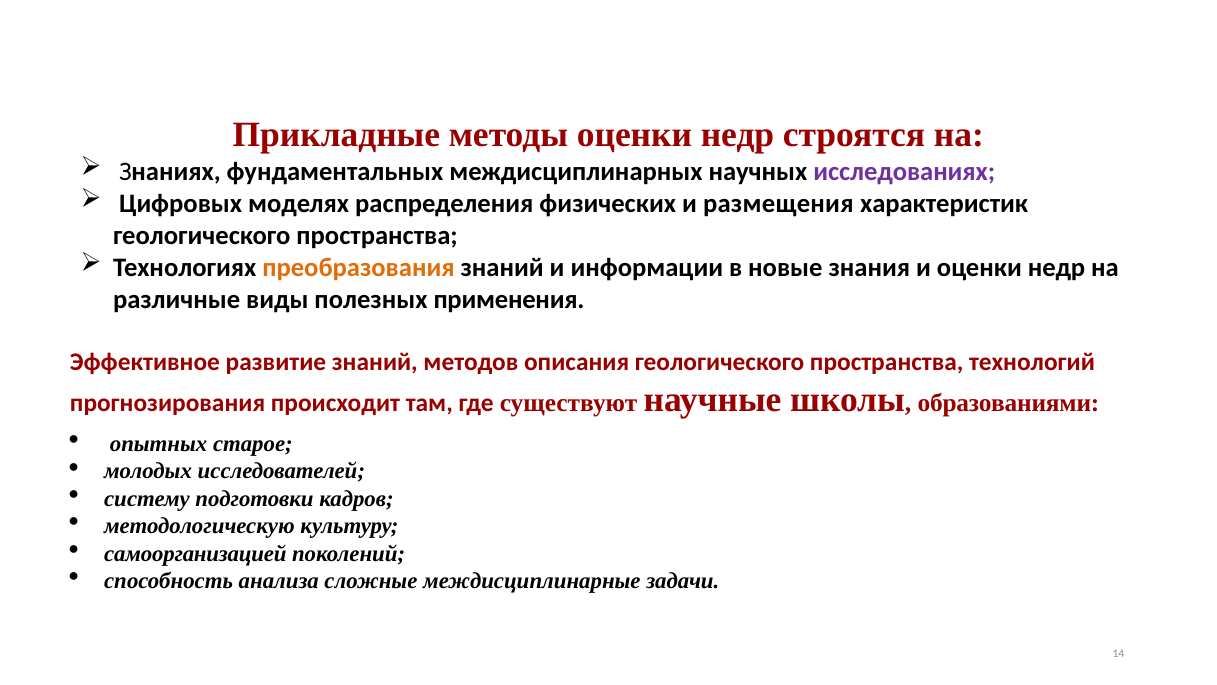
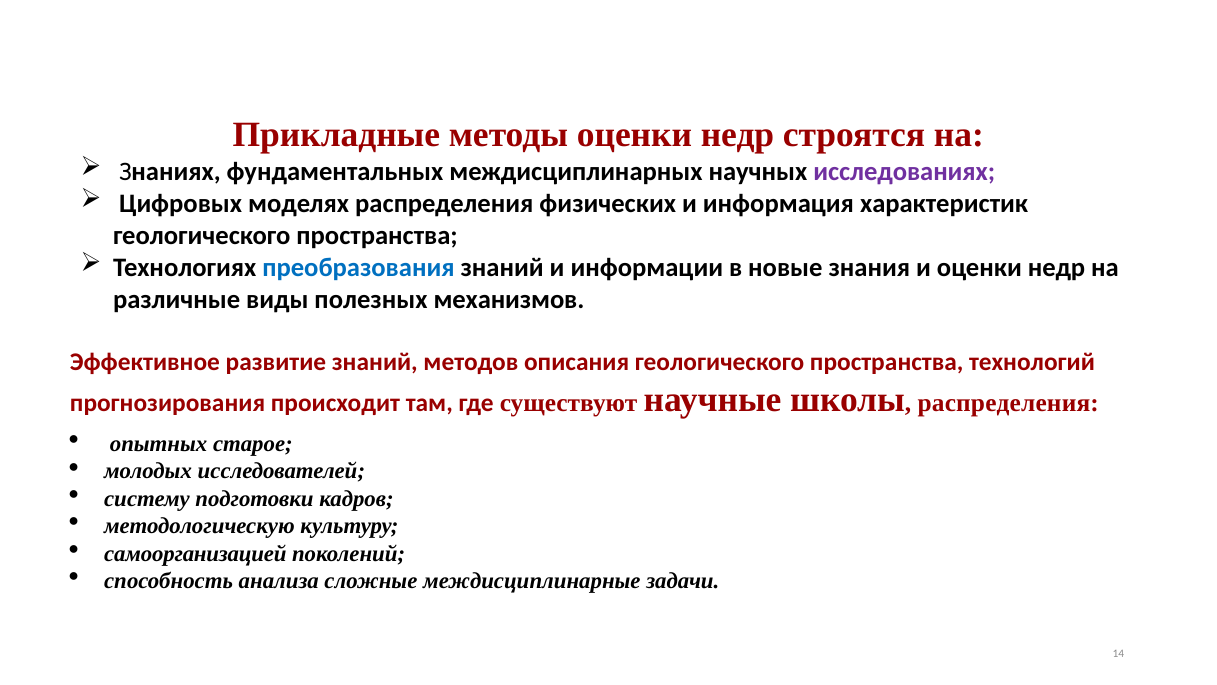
размещения: размещения -> информация (778, 203)
преобразования colour: orange -> blue (358, 267)
применения: применения -> механизмов (509, 299)
образованиями: образованиями -> распределения (1008, 403)
